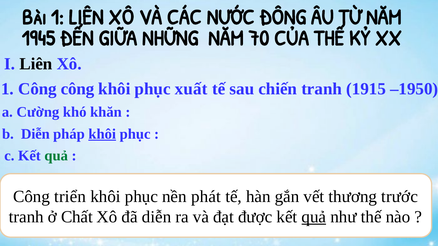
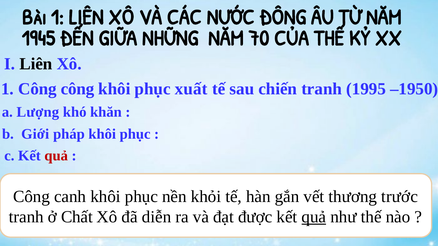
1915: 1915 -> 1995 (366, 89)
Cường: Cường -> Lượng (38, 112)
b Diễn: Diễn -> Giới (35, 134)
khôi underline: present -> none (102, 134)
quả colour: green -> red (56, 156)
triển: triển -> canh (70, 197)
phát: phát -> khỏi (206, 197)
